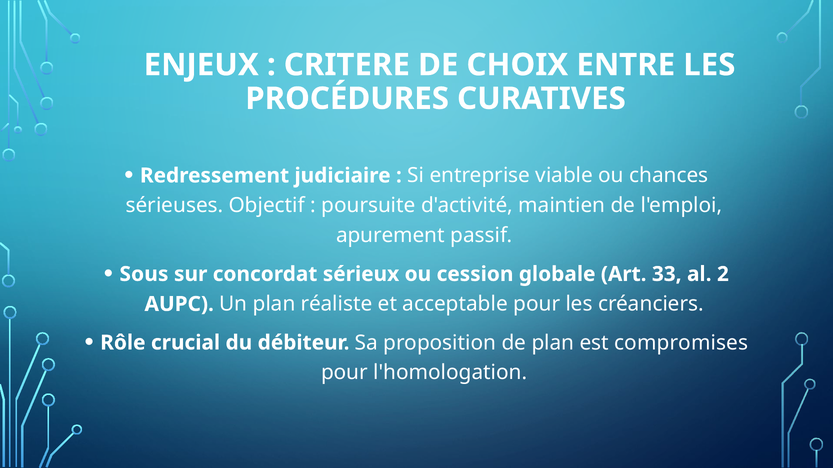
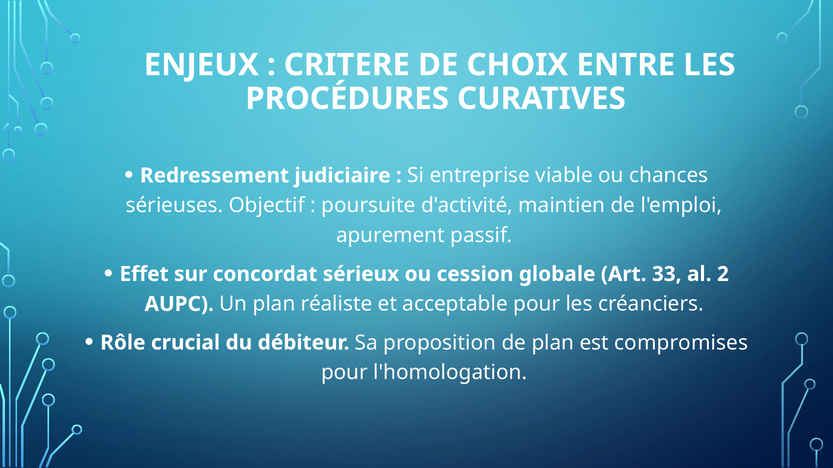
Sous: Sous -> Effet (144, 274)
